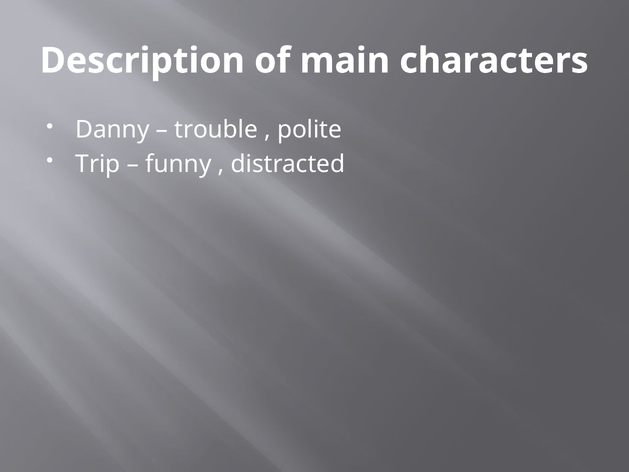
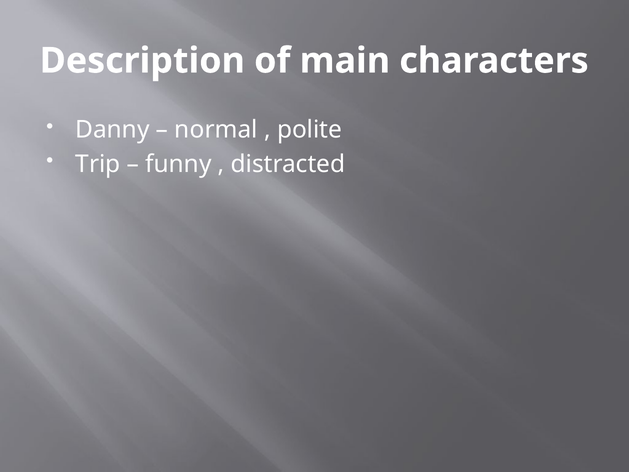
trouble: trouble -> normal (216, 130)
